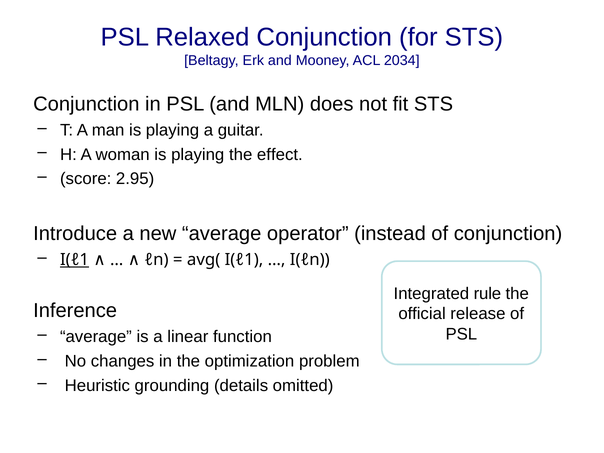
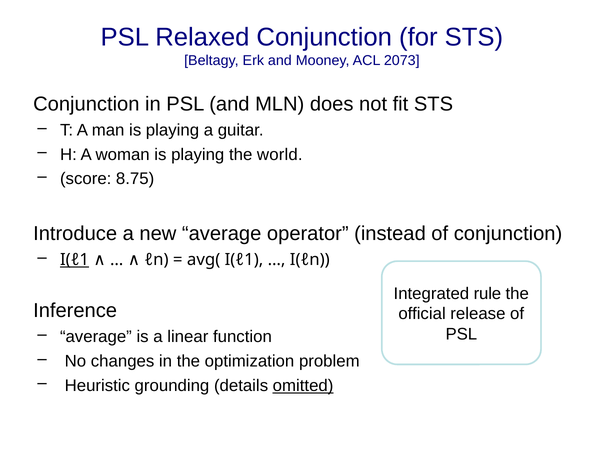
2034: 2034 -> 2073 (402, 61)
effect: effect -> world (280, 155)
2.95: 2.95 -> 8.75 (135, 179)
omitted underline: none -> present (303, 386)
